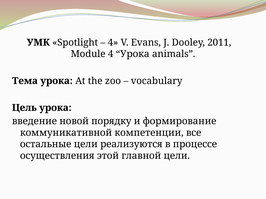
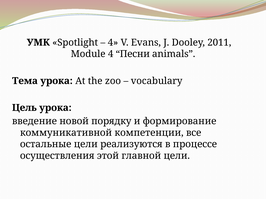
4 Урока: Урока -> Песни (133, 54)
